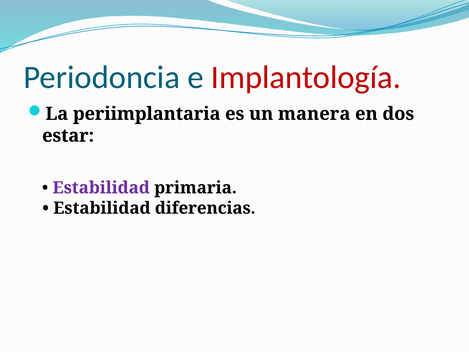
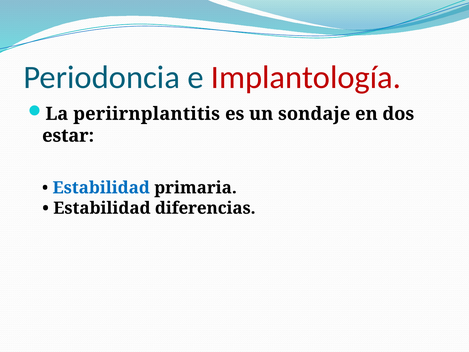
periimplantaria: periimplantaria -> periirnplantitis (147, 114)
manera: manera -> sondaje (314, 114)
Estabilidad colour: purple -> blue (101, 188)
